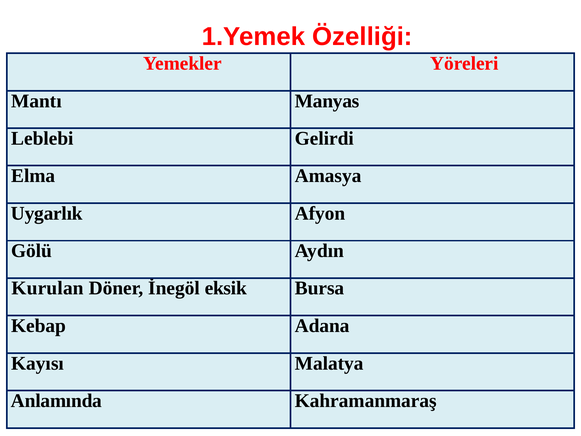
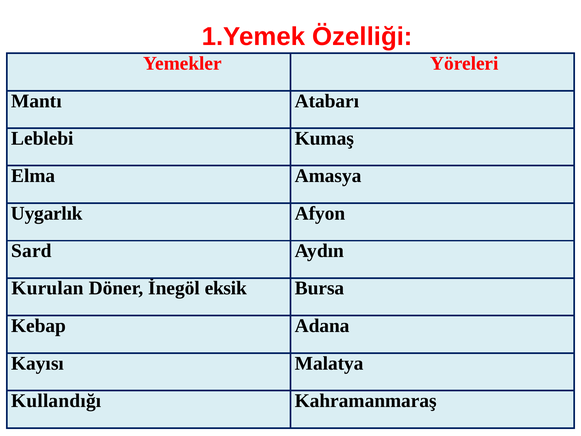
Manyas: Manyas -> Atabarı (327, 101)
Gelirdi: Gelirdi -> Kumaş (324, 138)
Gölü: Gölü -> Sard (32, 251)
Anlamında: Anlamında -> Kullandığı (56, 401)
